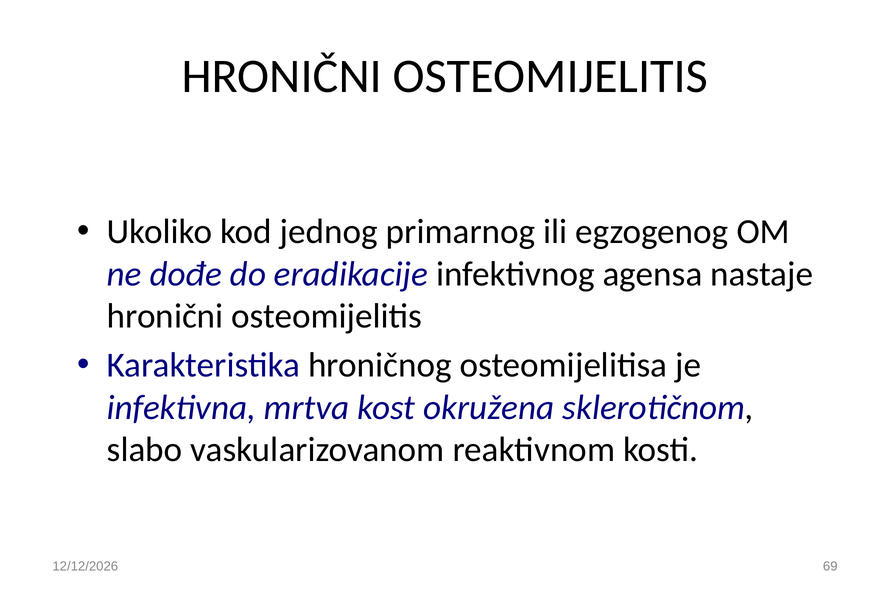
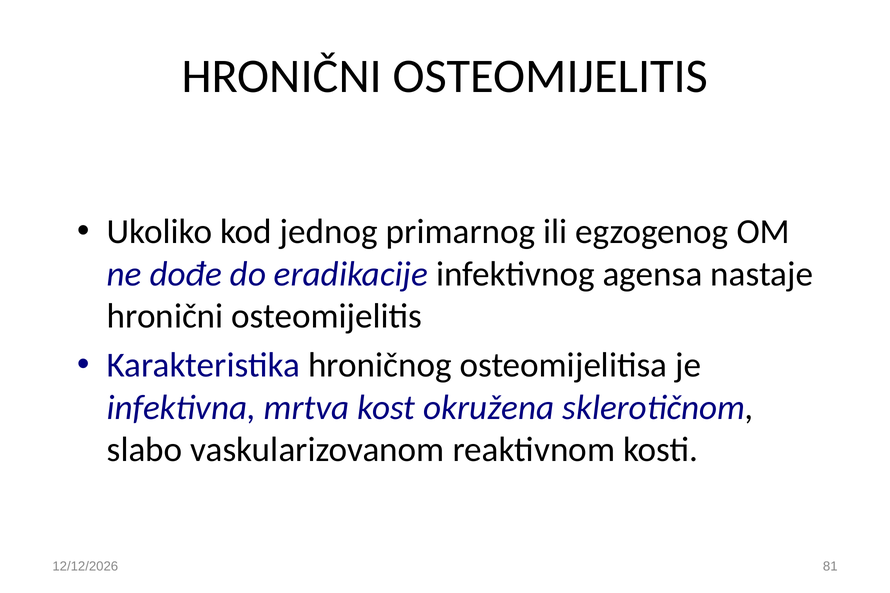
69: 69 -> 81 (830, 567)
